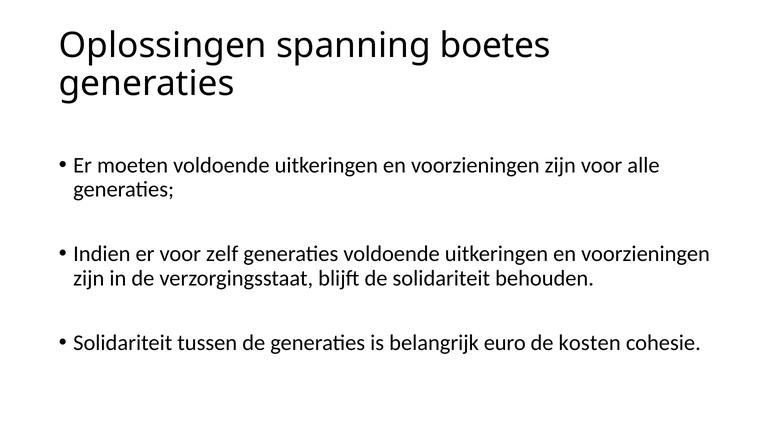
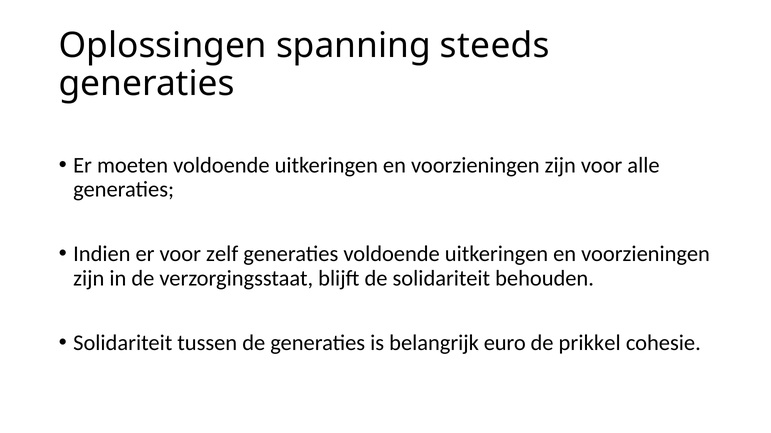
boetes: boetes -> steeds (495, 46)
kosten: kosten -> prikkel (590, 343)
